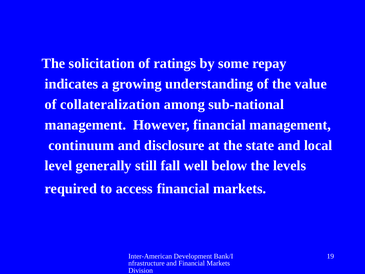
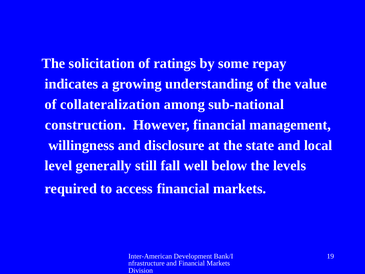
management: management -> construction (85, 125)
continuum: continuum -> willingness (81, 145)
